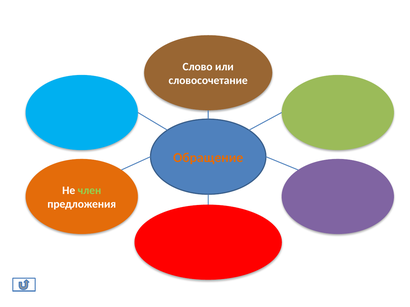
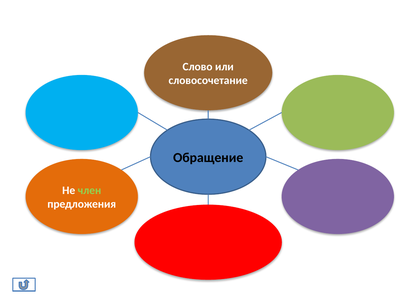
Обращение colour: orange -> black (208, 158)
